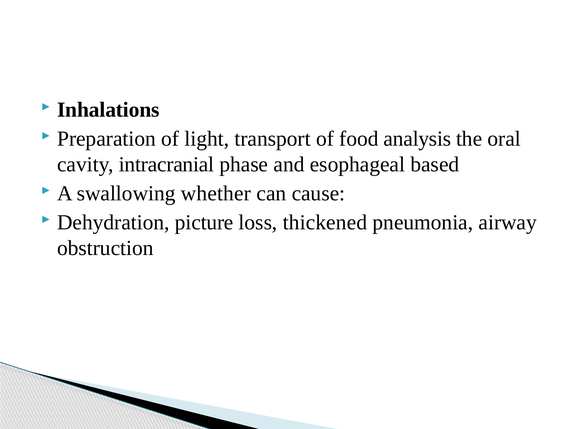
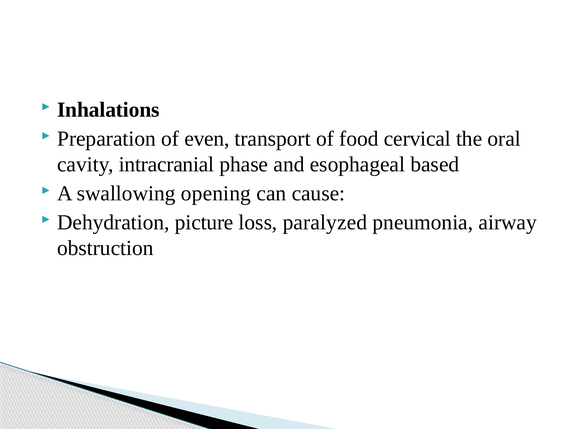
light: light -> even (207, 139)
analysis: analysis -> cervical (417, 139)
whether: whether -> opening (216, 194)
thickened: thickened -> paralyzed (325, 222)
